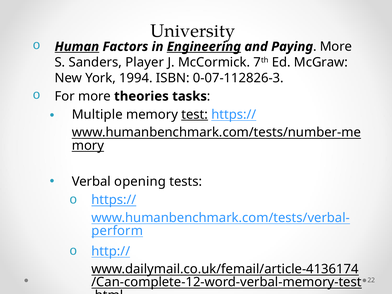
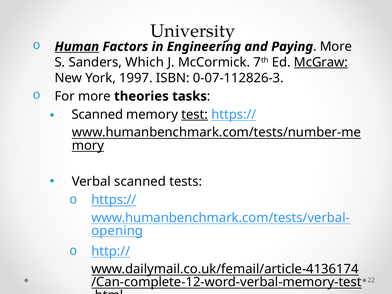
Engineering underline: present -> none (204, 47)
Player: Player -> Which (145, 62)
McGraw underline: none -> present (321, 62)
1994: 1994 -> 1997 (136, 78)
Multiple: Multiple -> Scanned (97, 115)
Verbal opening: opening -> scanned (140, 182)
perform: perform -> opening (117, 231)
